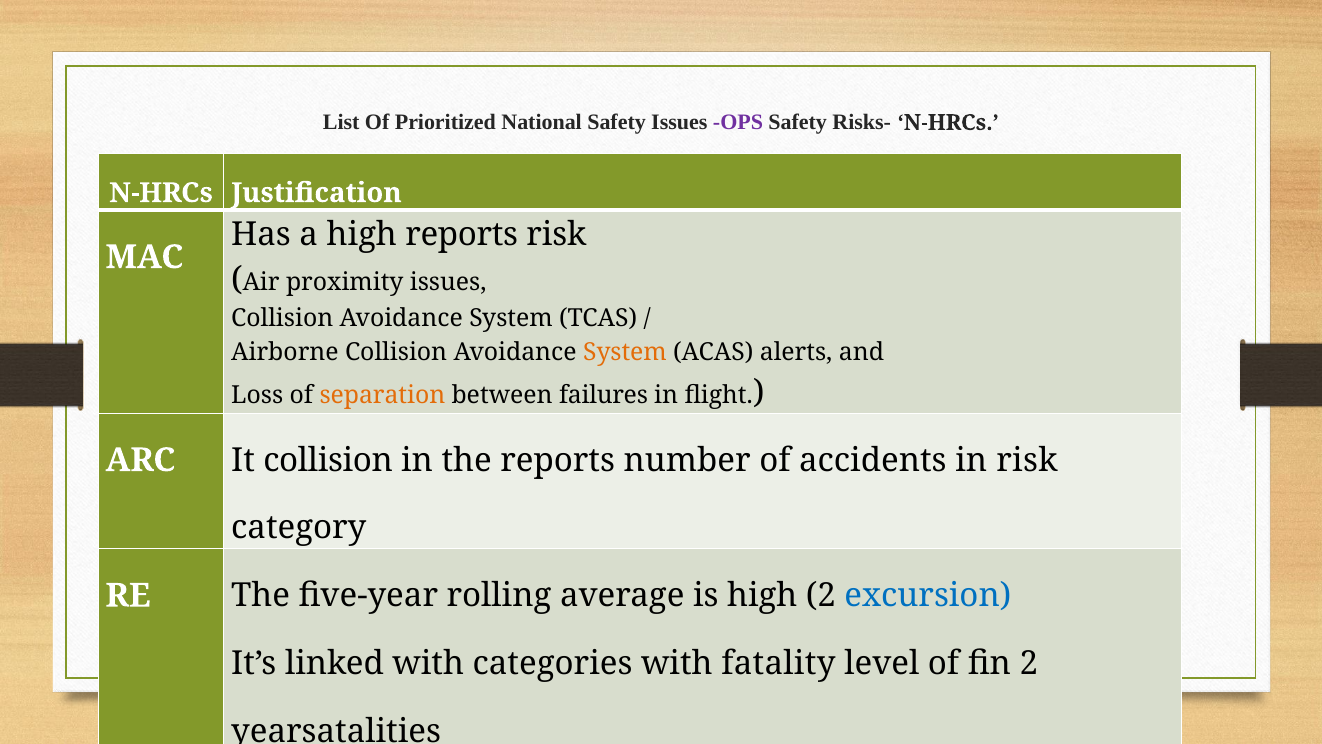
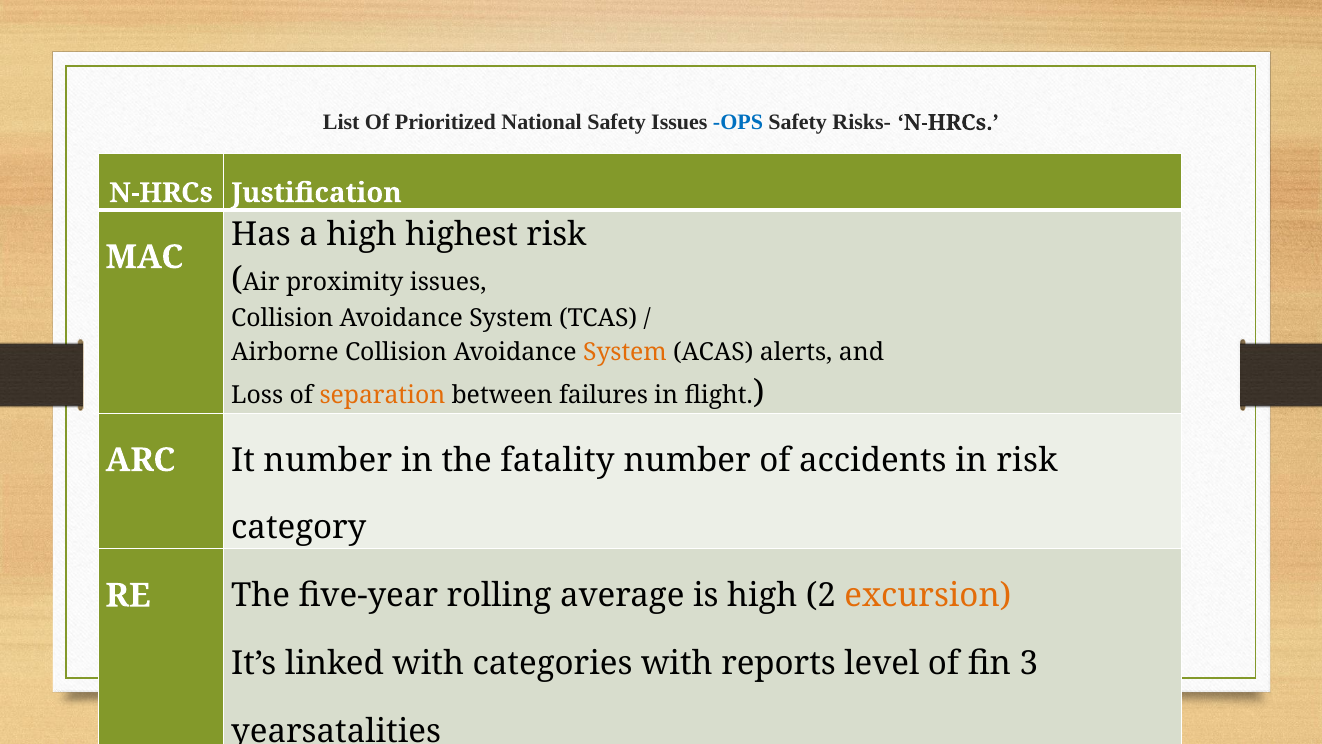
OPS colour: purple -> blue (738, 123)
high reports: reports -> highest (462, 235)
It collision: collision -> number (328, 460)
the reports: reports -> fatality (558, 460)
excursion colour: blue -> orange (928, 595)
fatality: fatality -> reports (779, 663)
fin 2: 2 -> 3 (1029, 663)
